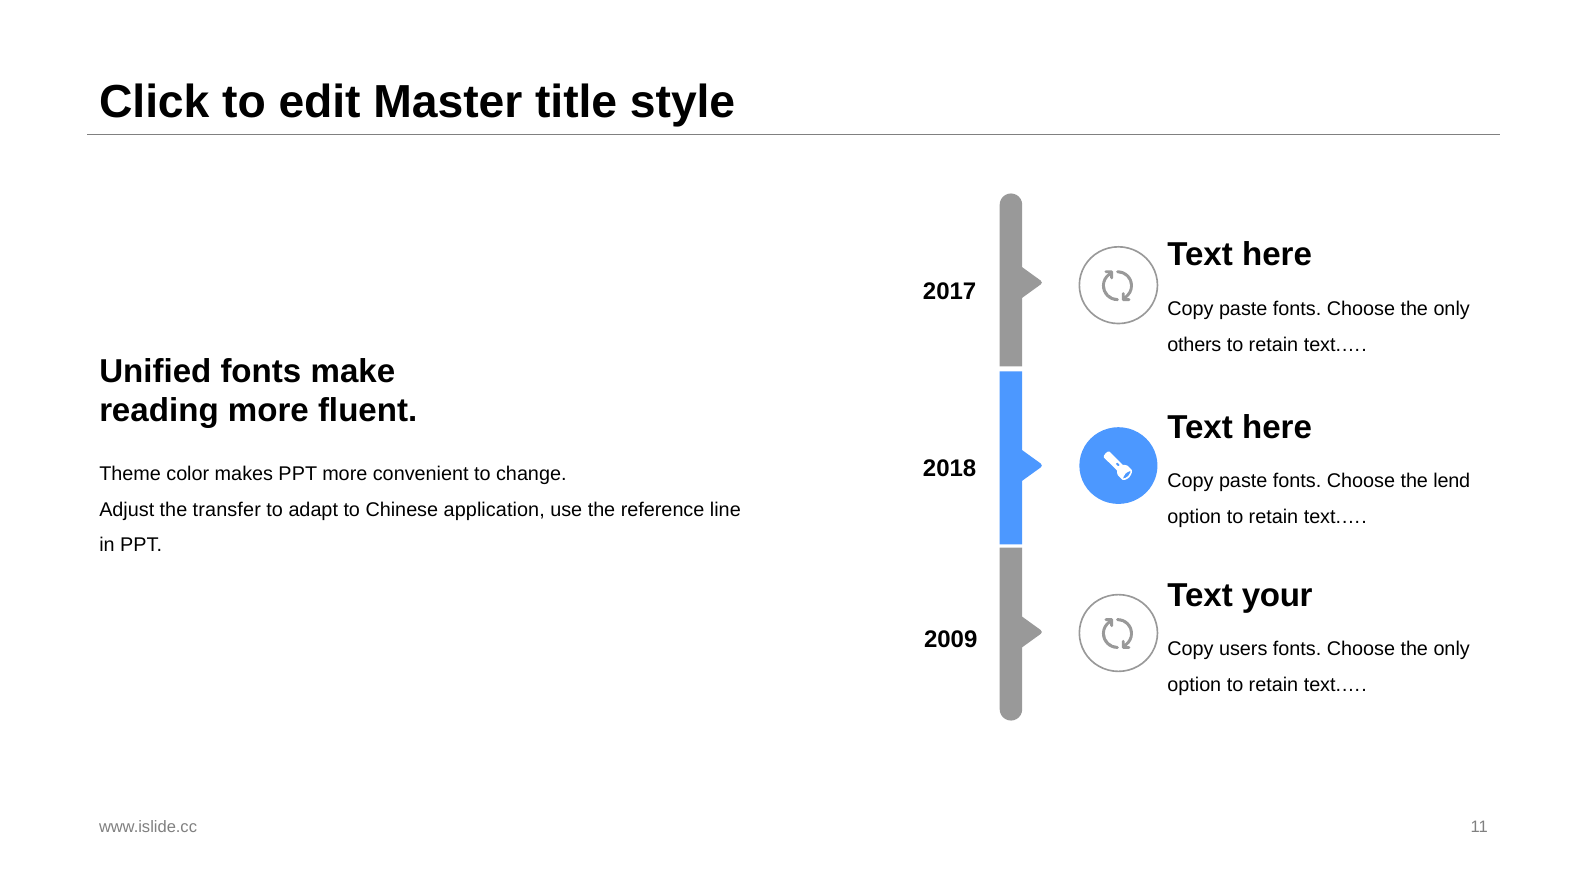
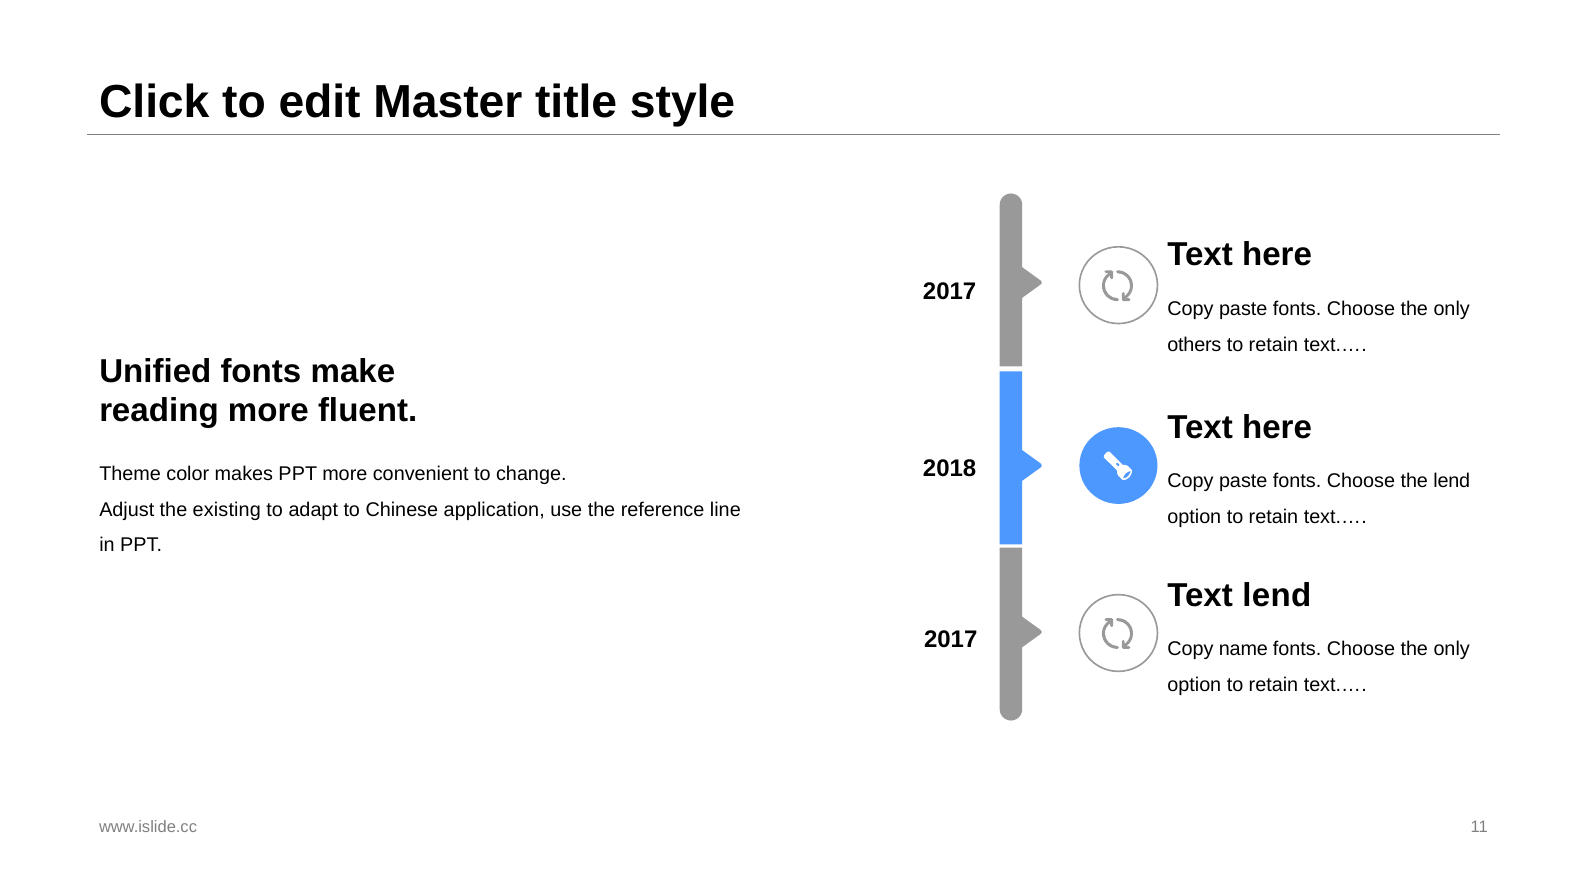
transfer: transfer -> existing (227, 510)
Text your: your -> lend (1277, 595)
2009: 2009 -> 2017 (951, 639)
users: users -> name (1243, 649)
